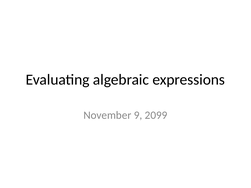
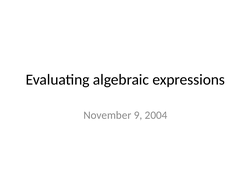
2099: 2099 -> 2004 (156, 115)
